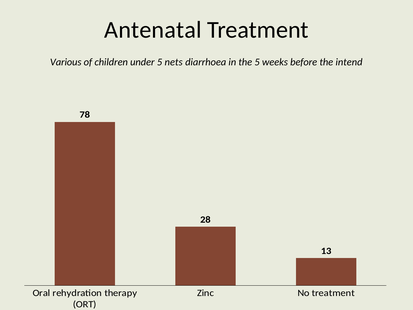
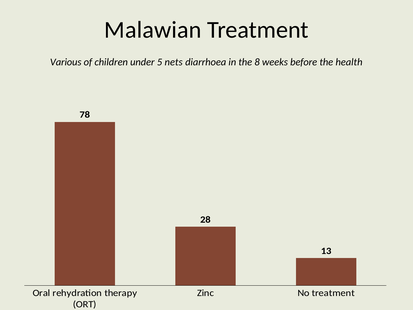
Antenatal: Antenatal -> Malawian (153, 30)
the 5: 5 -> 8 (257, 62)
intend: intend -> health (349, 62)
